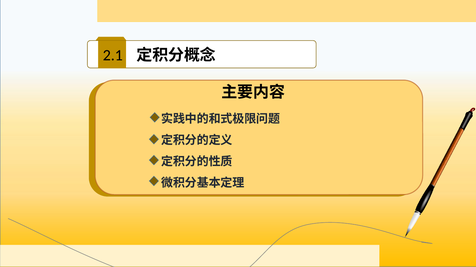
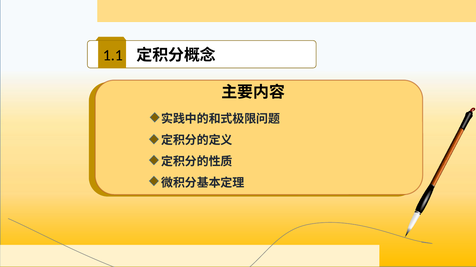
2.1: 2.1 -> 1.1 (113, 56)
